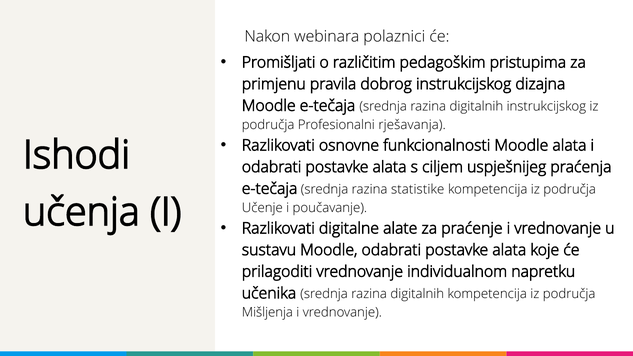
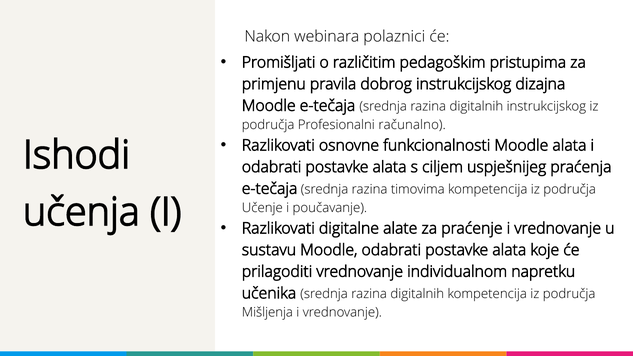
rješavanja: rješavanja -> računalno (412, 125)
statistike: statistike -> timovima (418, 190)
